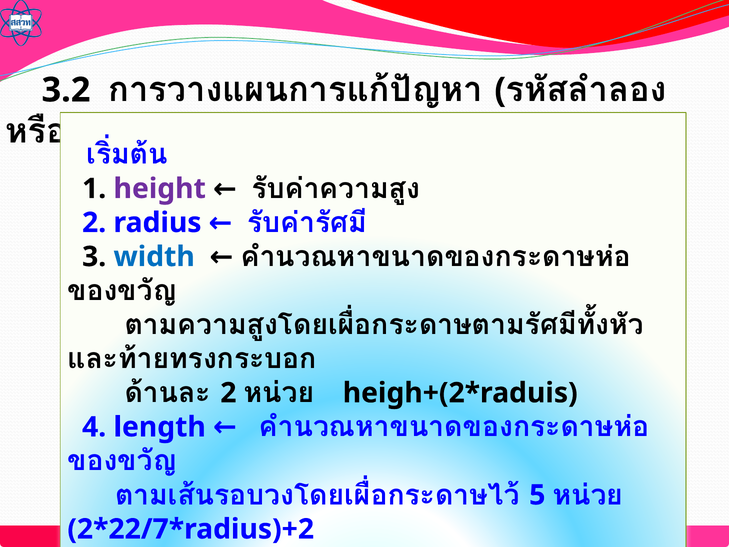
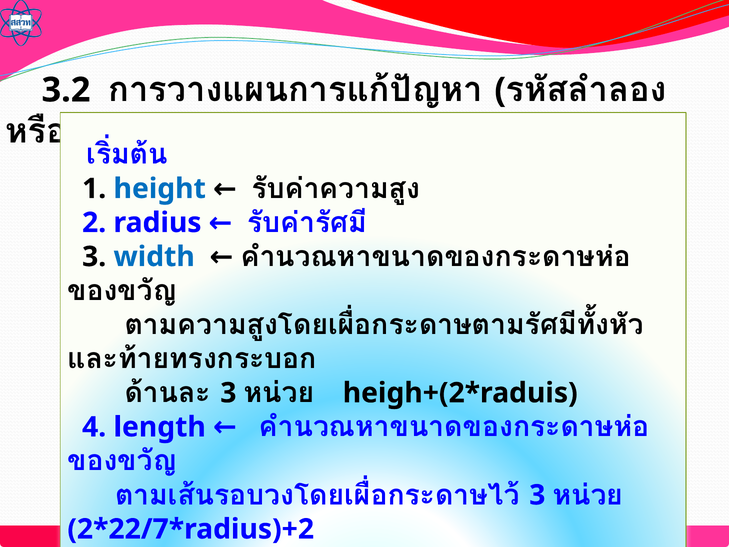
height colour: purple -> blue (160, 189)
2: 2 -> 3 (228, 393)
5: 5 -> 3 (537, 495)
